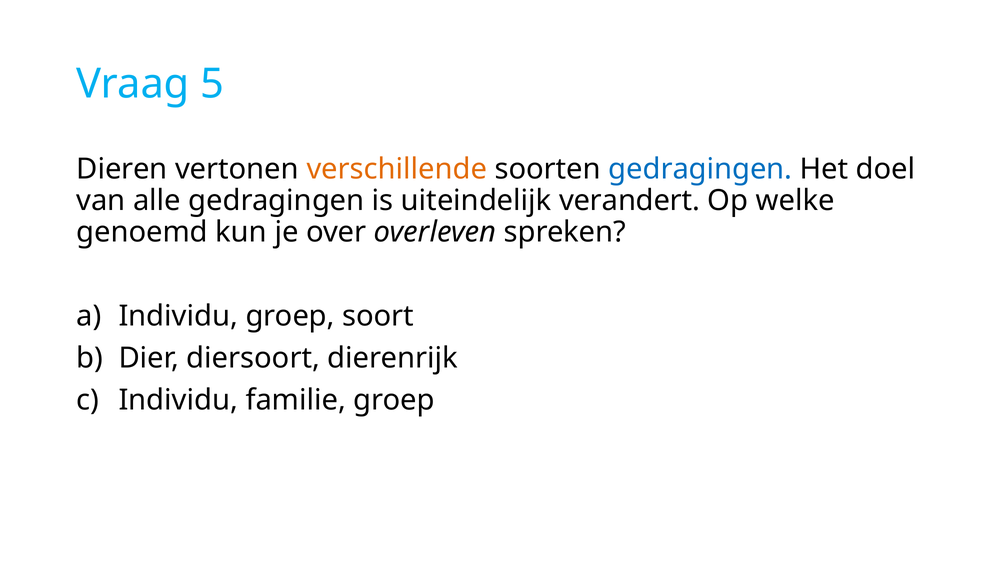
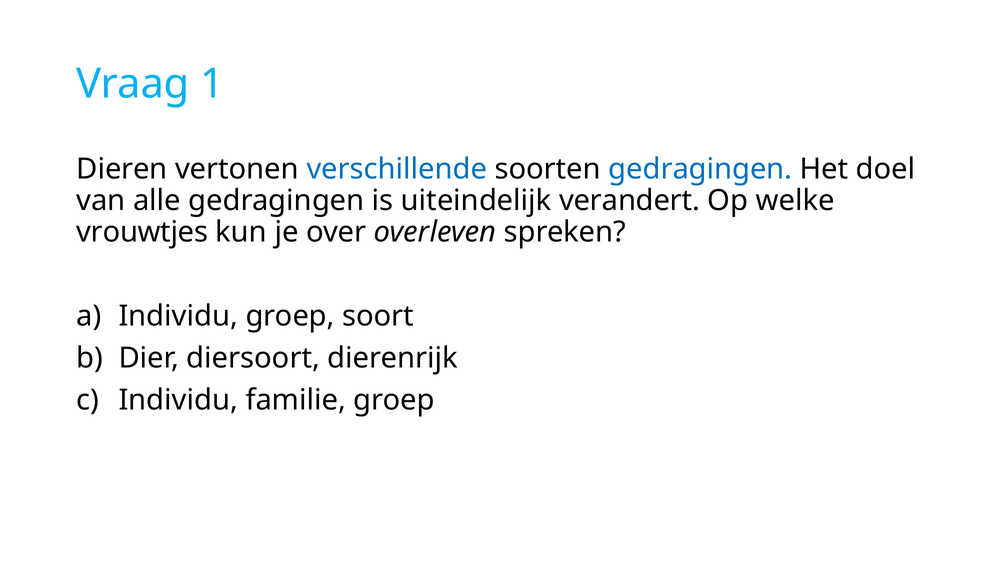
5: 5 -> 1 (212, 84)
verschillende colour: orange -> blue (397, 169)
genoemd: genoemd -> vrouwtjes (142, 232)
